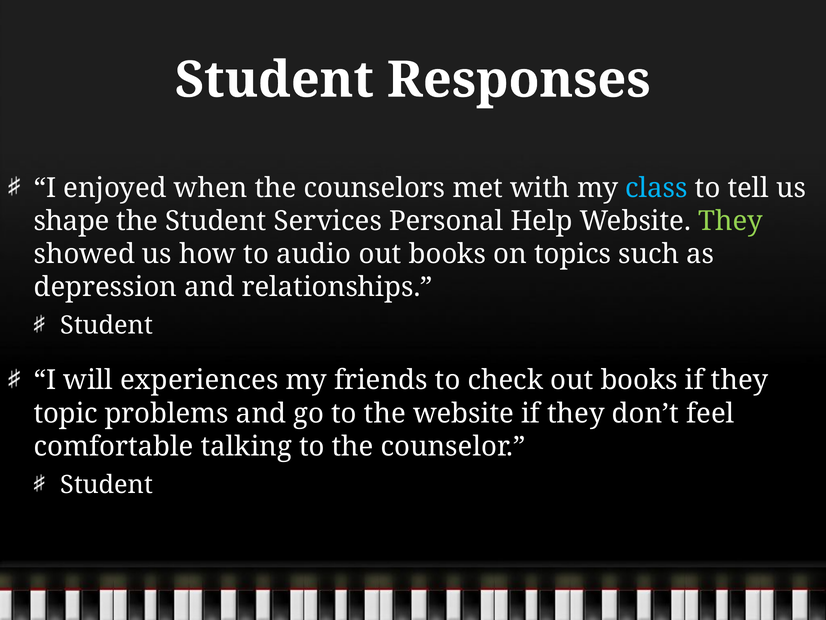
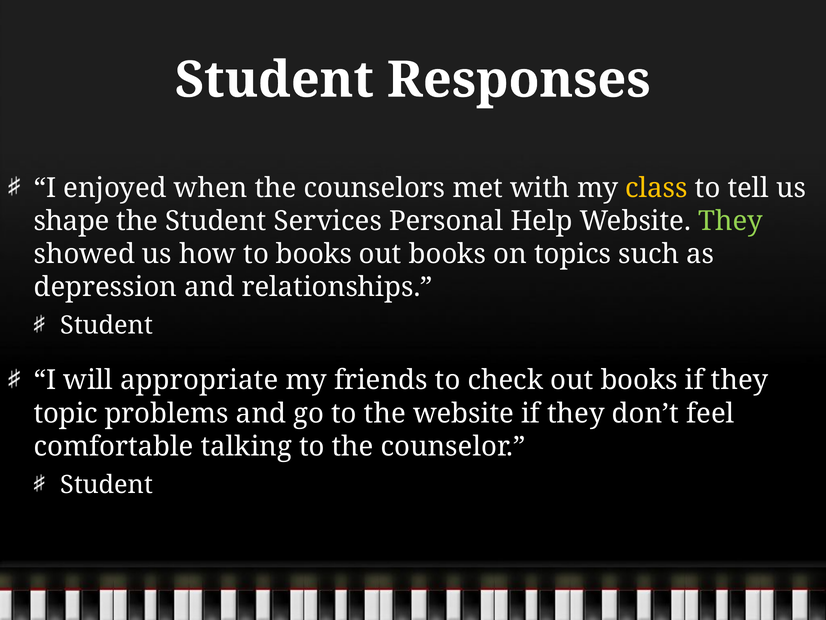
class colour: light blue -> yellow (656, 188)
to audio: audio -> books (314, 254)
experiences: experiences -> appropriate (199, 380)
